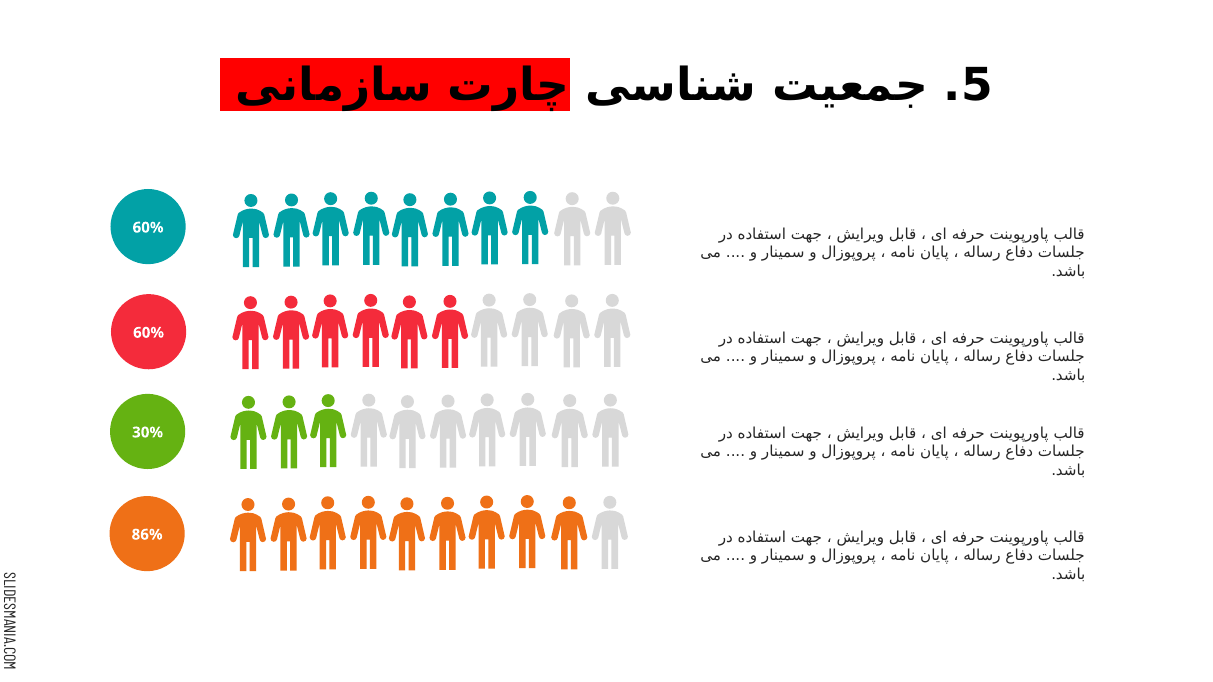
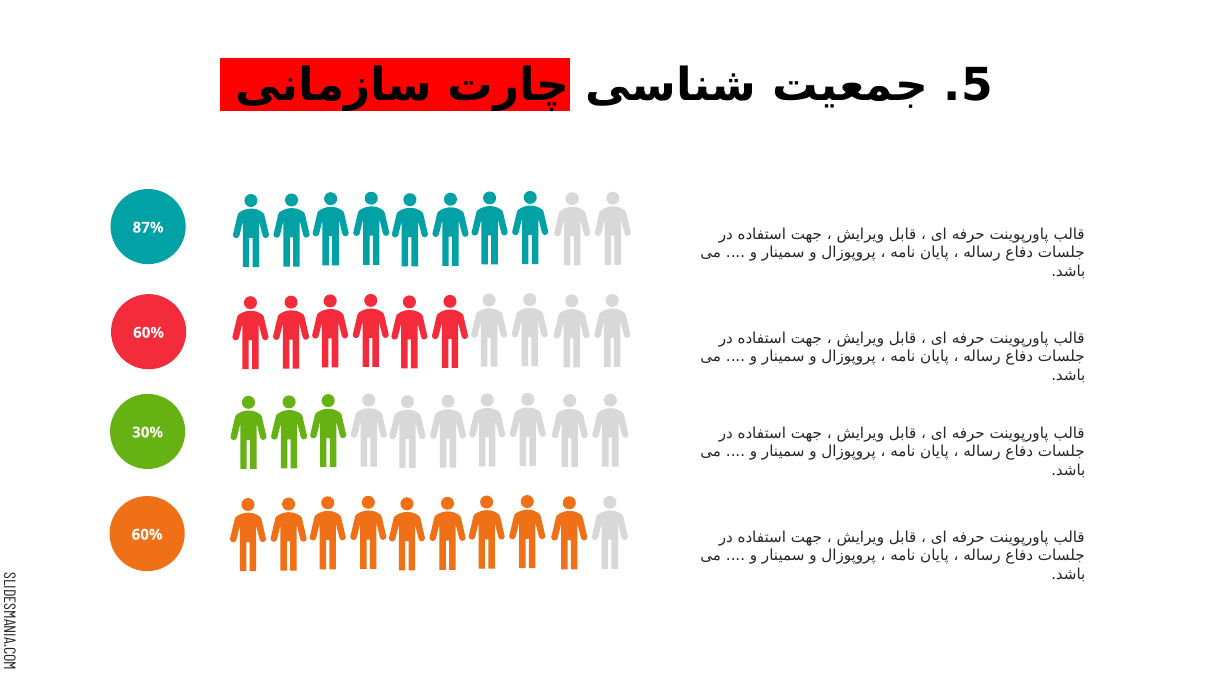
60%: 60% -> 87% (148, 228)
86%: 86% -> 60% (147, 535)
